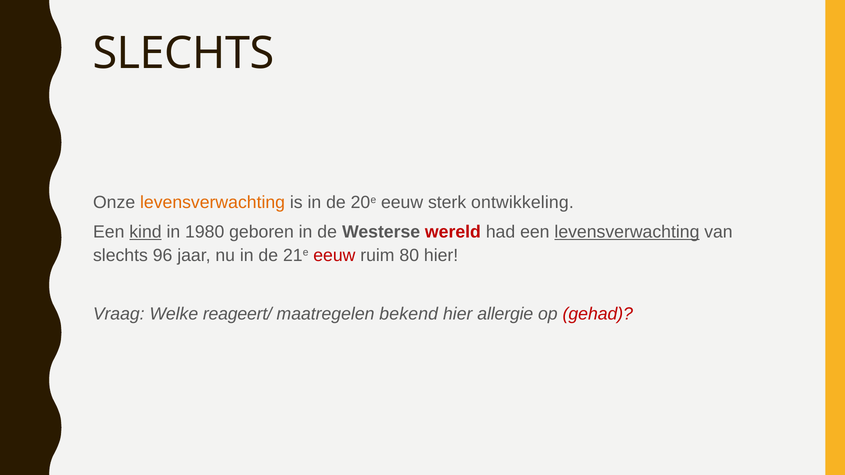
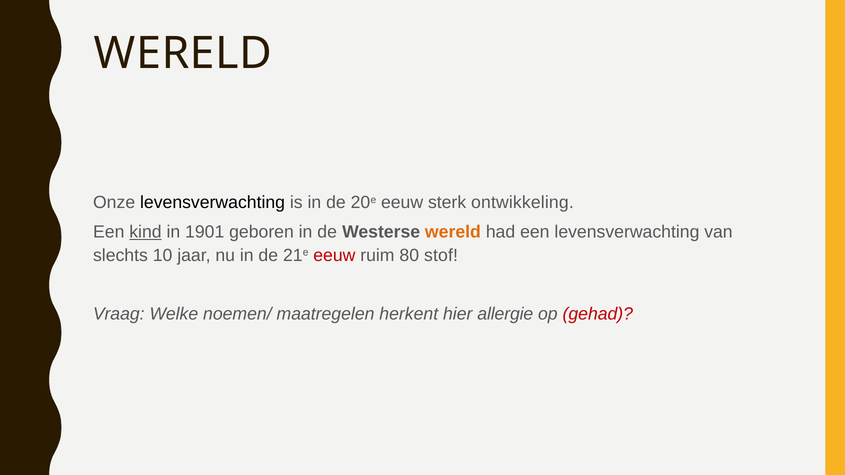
SLECHTS: SLECHTS -> WERELD (183, 54)
levensverwachting colour: orange -> black (213, 203)
1980: 1980 -> 1901 (205, 232)
wereld colour: red -> orange (453, 232)
levensverwachting underline: present -> none (627, 232)
96: 96 -> 10 (163, 255)
80 hier: hier -> stof (441, 255)
reageert/: reageert/ -> noemen/ (237, 314)
bekend: bekend -> herkent (409, 314)
